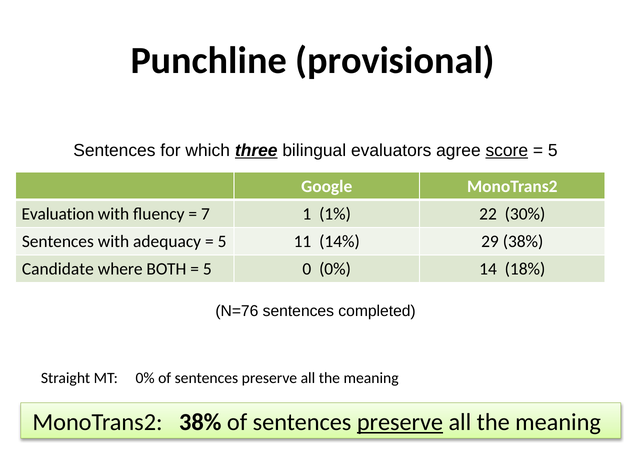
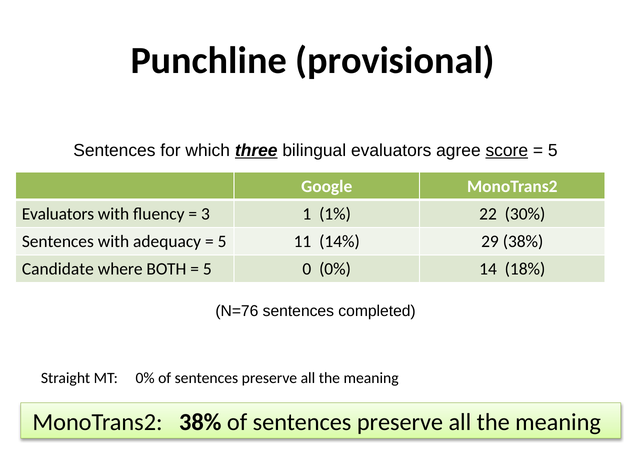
Evaluation: Evaluation -> Evaluators (58, 214)
7: 7 -> 3 (205, 214)
preserve underline: present -> none (400, 422)
